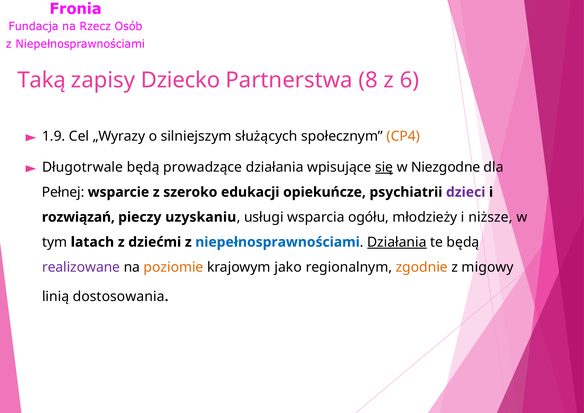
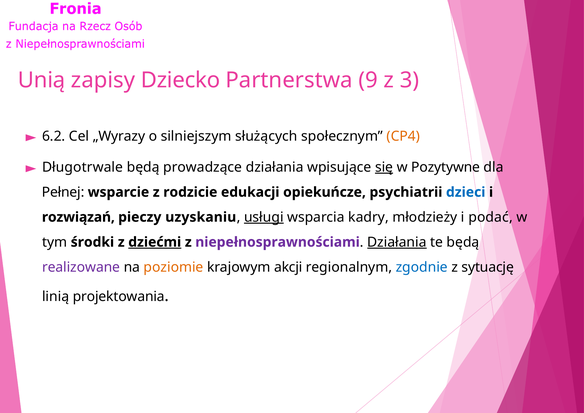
Taką: Taką -> Unią (42, 80)
8: 8 -> 9 (368, 80)
6: 6 -> 3 (409, 80)
1.9: 1.9 -> 6.2 (54, 136)
Niezgodne: Niezgodne -> Pozytywne (446, 167)
szeroko: szeroko -> rodzicie (190, 192)
dzieci colour: purple -> blue (466, 192)
usługi underline: none -> present (264, 217)
ogółu: ogółu -> kadry (368, 217)
niższe: niższe -> podać (491, 217)
latach: latach -> środki (92, 242)
dziećmi underline: none -> present (155, 242)
niepełnosprawnościami colour: blue -> purple (278, 242)
jako: jako -> akcji (288, 267)
zgodnie colour: orange -> blue (422, 267)
migowy: migowy -> sytuację (488, 267)
dostosowania: dostosowania -> projektowania (119, 296)
